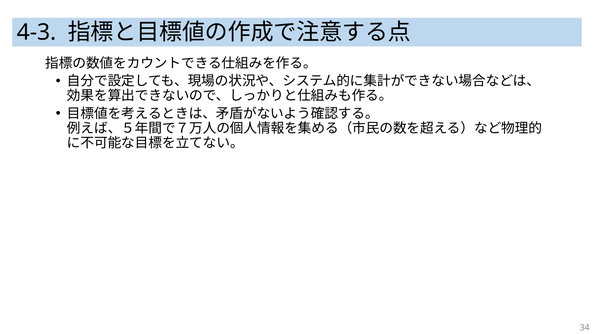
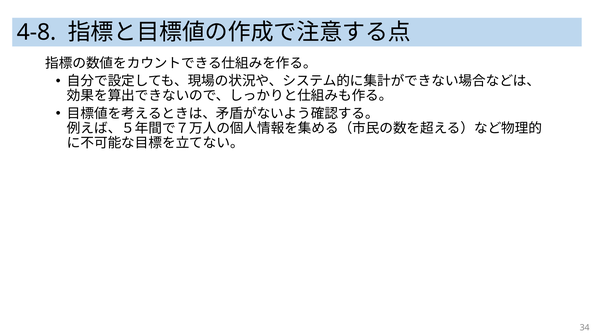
4-3: 4-3 -> 4-8 (37, 32)
